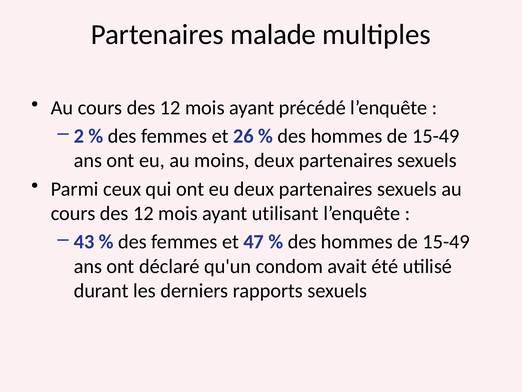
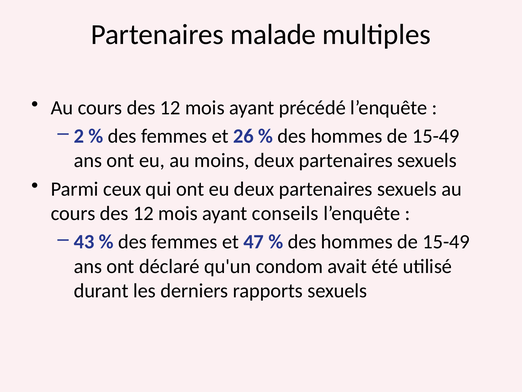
utilisant: utilisant -> conseils (285, 213)
